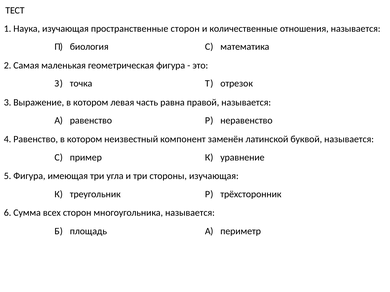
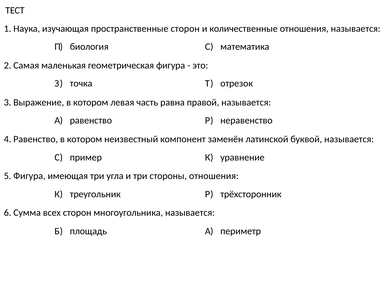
стороны изучающая: изучающая -> отношения (214, 176)
